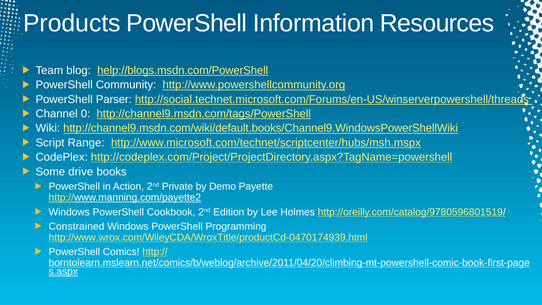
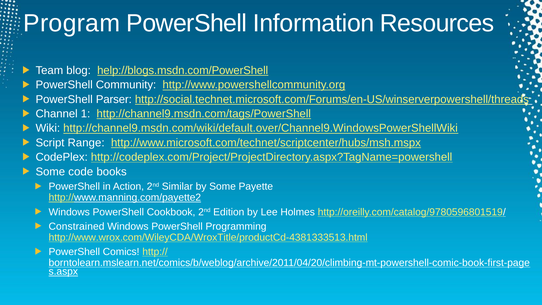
Products: Products -> Program (72, 23)
0: 0 -> 1 (86, 114)
http://channel9.msdn.com/wiki/default.books/Channel9.WindowsPowerShellWiki: http://channel9.msdn.com/wiki/default.books/Channel9.WindowsPowerShellWiki -> http://channel9.msdn.com/wiki/default.over/Channel9.WindowsPowerShellWiki (261, 128)
drive: drive -> code (81, 172)
Private: Private -> Similar (177, 187)
by Demo: Demo -> Some (223, 187)
http://www.wrox.com/WileyCDA/WroxTitle/productCd-0470174939.html: http://www.wrox.com/WileyCDA/WroxTitle/productCd-0470174939.html -> http://www.wrox.com/WileyCDA/WroxTitle/productCd-4381333513.html (208, 237)
